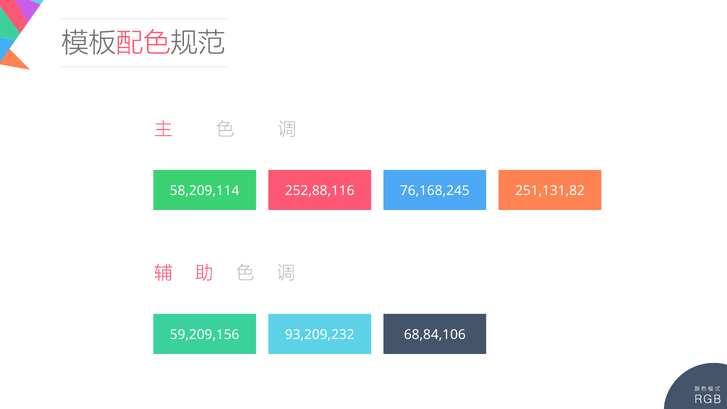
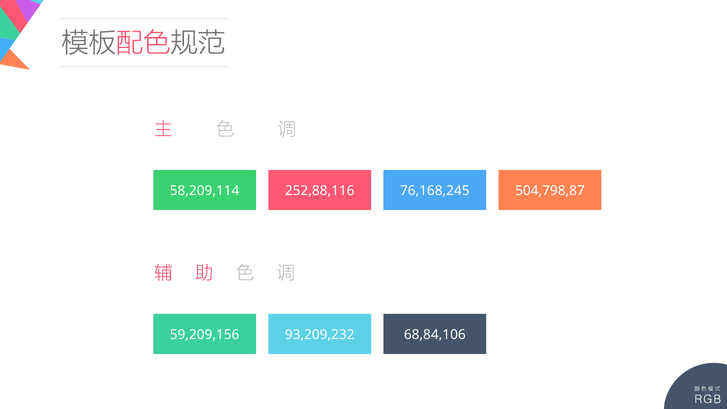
251,131,82: 251,131,82 -> 504,798,87 (550, 191)
